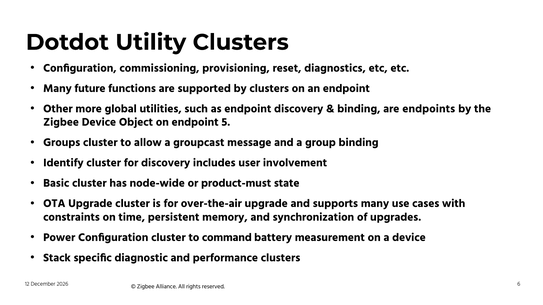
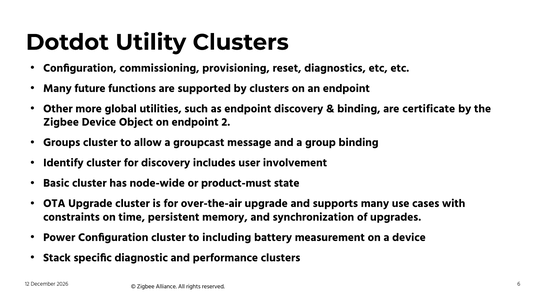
endpoints: endpoints -> certificate (429, 109)
5: 5 -> 2 (226, 122)
command: command -> including (227, 238)
